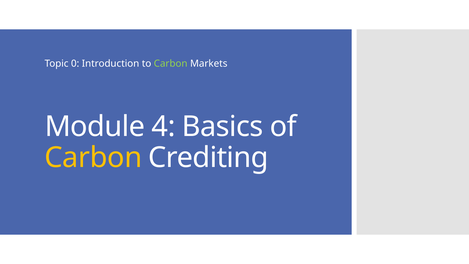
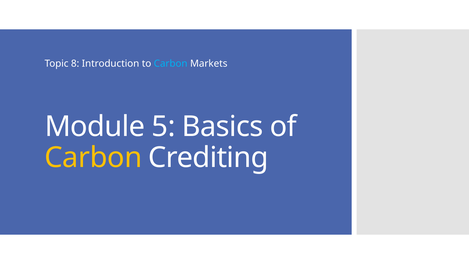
0: 0 -> 8 (75, 64)
Carbon colour: light green -> light blue (171, 64)
4: 4 -> 5 (164, 127)
